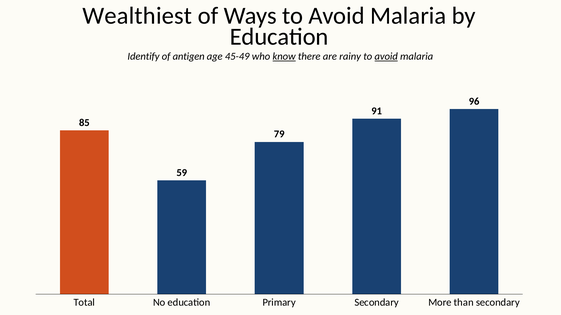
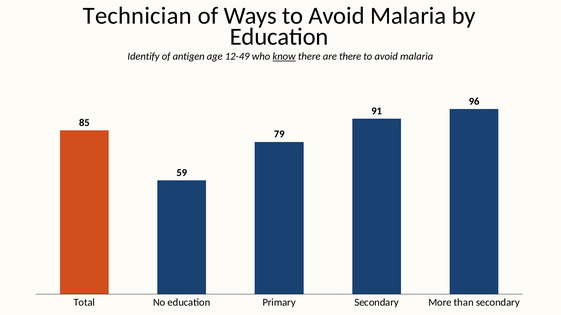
Wealthiest: Wealthiest -> Technician (137, 16)
45-49: 45-49 -> 12-49 (237, 56)
are rainy: rainy -> there (350, 56)
avoid underline: present -> none (386, 56)
